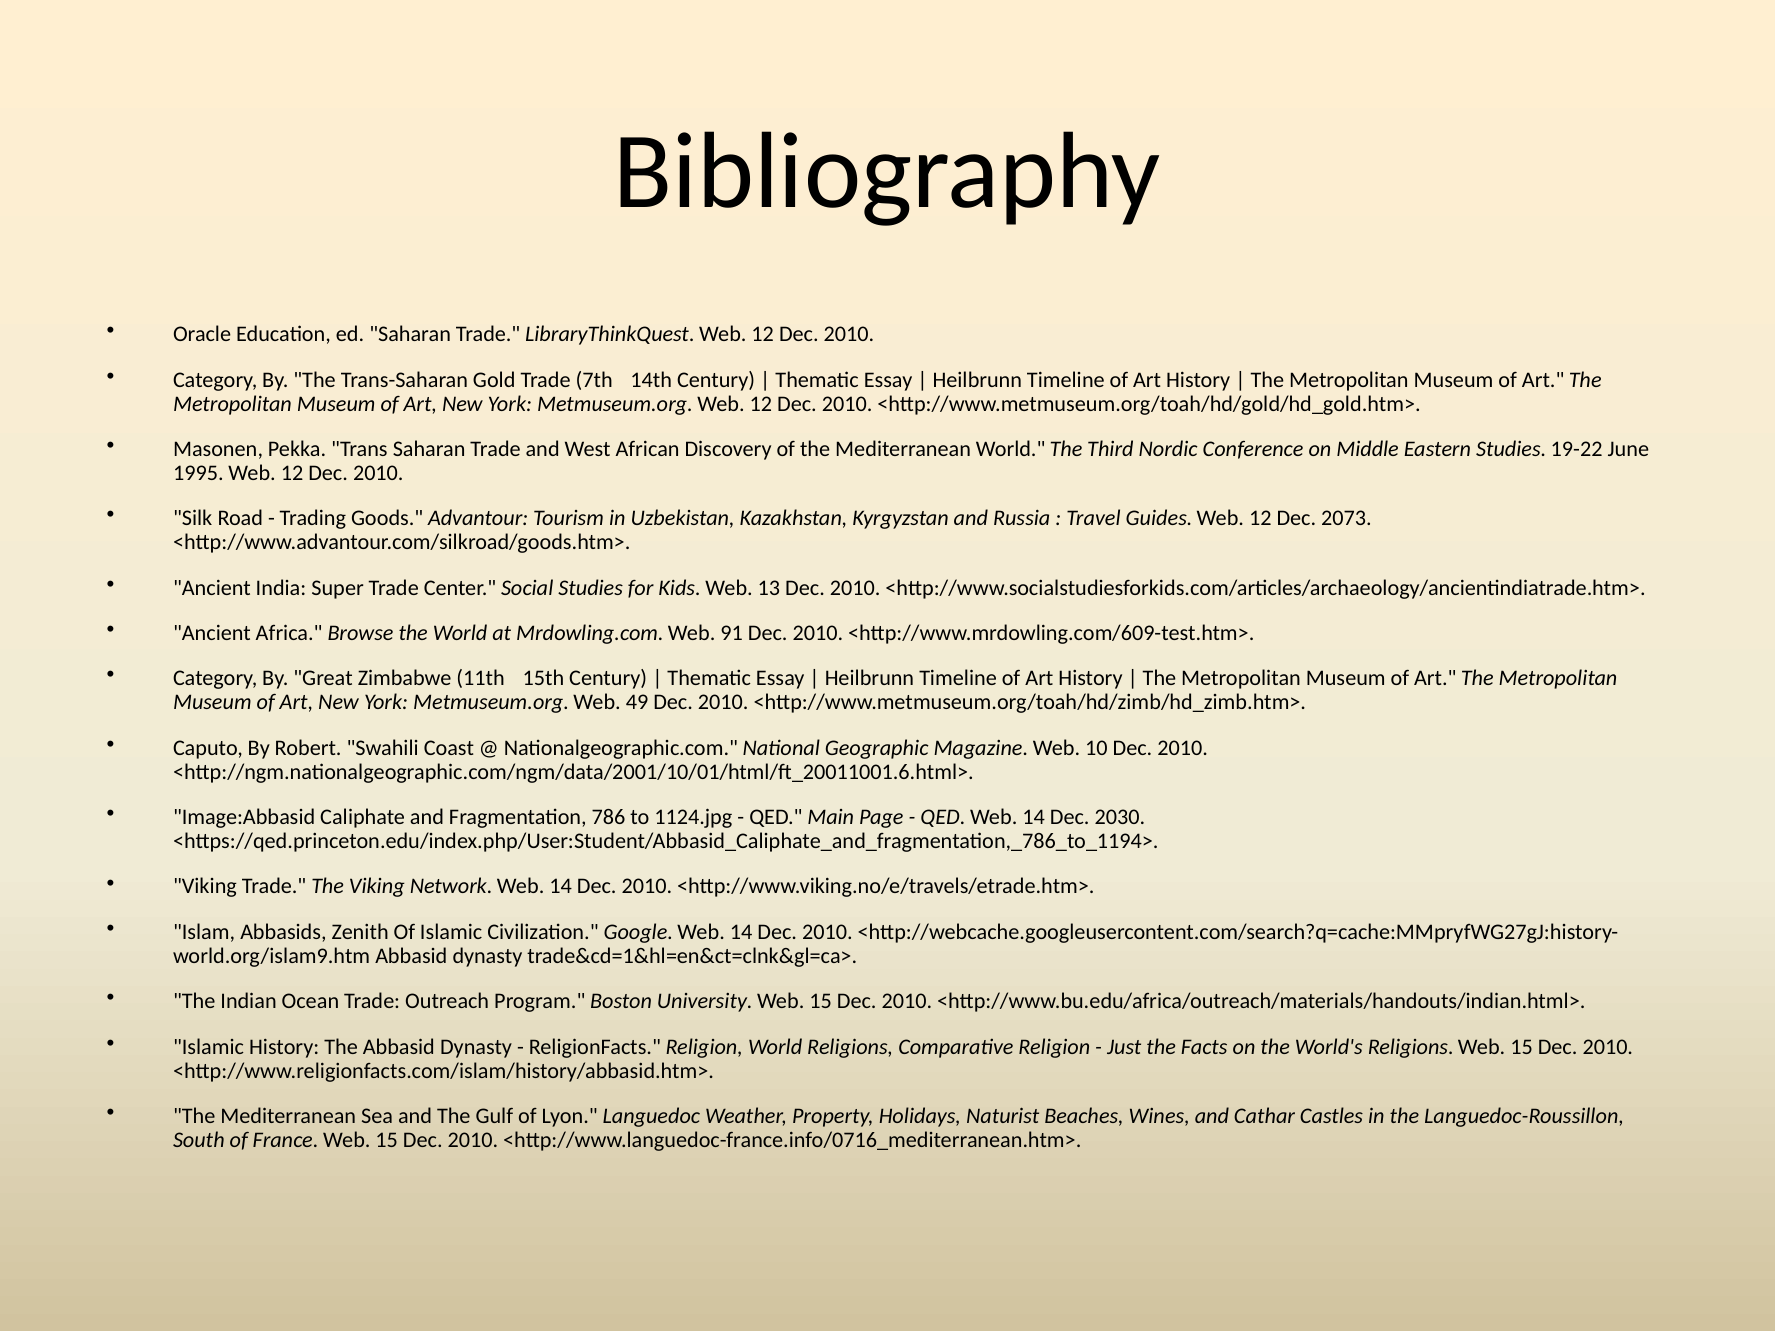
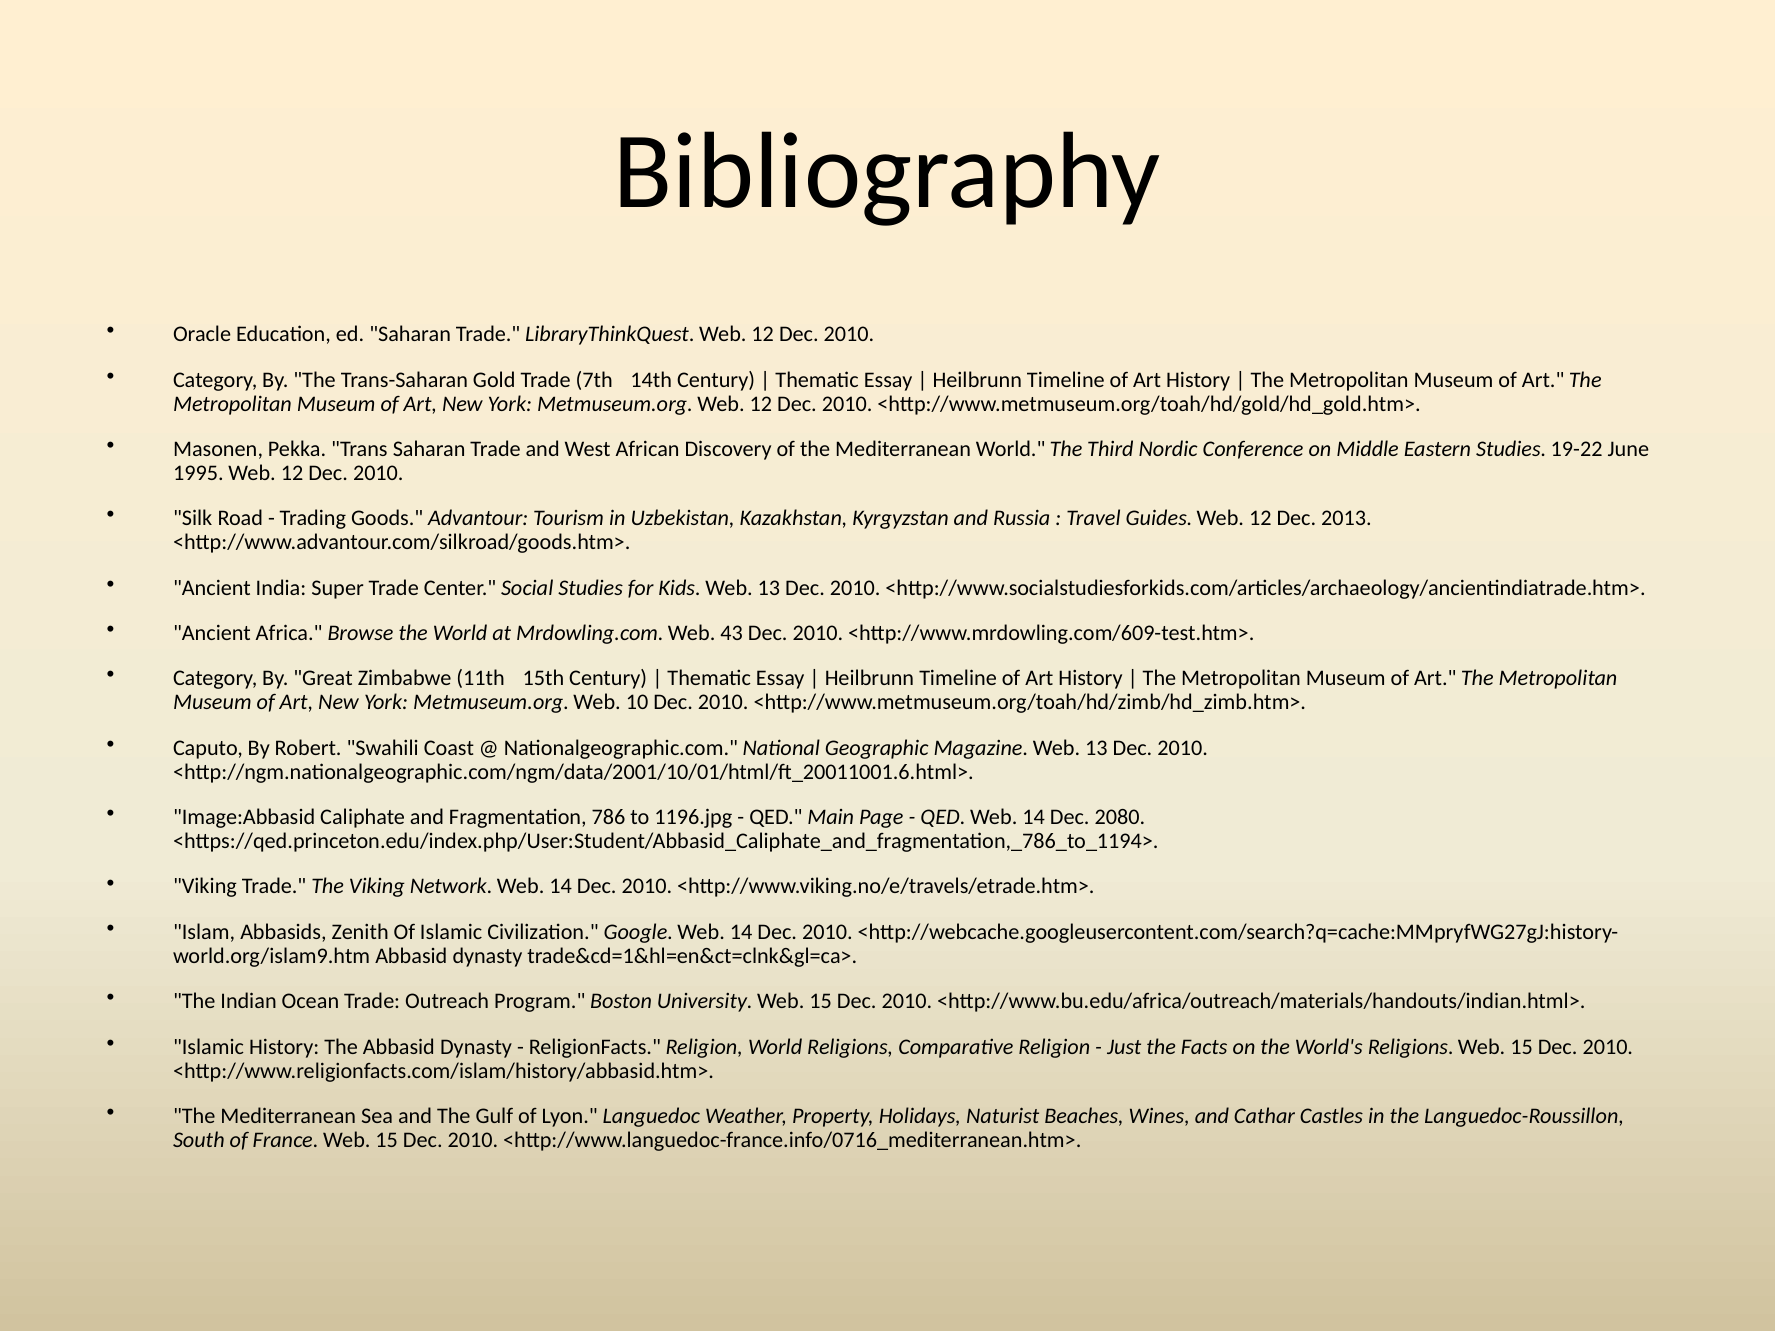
2073: 2073 -> 2013 (1347, 519)
91: 91 -> 43 (732, 633)
49: 49 -> 10 (637, 703)
Magazine Web 10: 10 -> 13 (1096, 748)
1124.jpg: 1124.jpg -> 1196.jpg (693, 817)
2030: 2030 -> 2080 (1120, 817)
